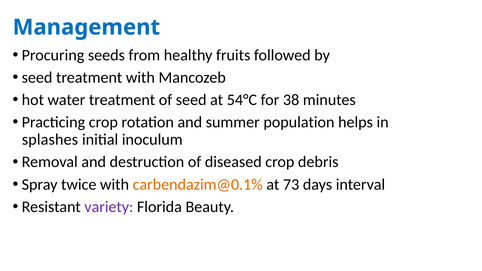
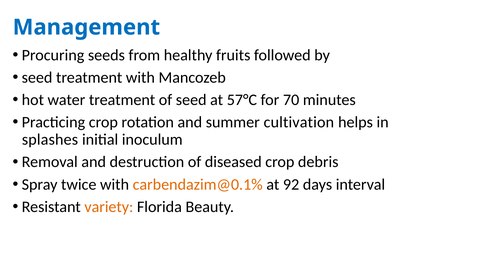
54°C: 54°C -> 57°C (242, 100)
38: 38 -> 70 (291, 100)
population: population -> cultivation (299, 122)
73: 73 -> 92 (291, 184)
variety colour: purple -> orange (109, 207)
